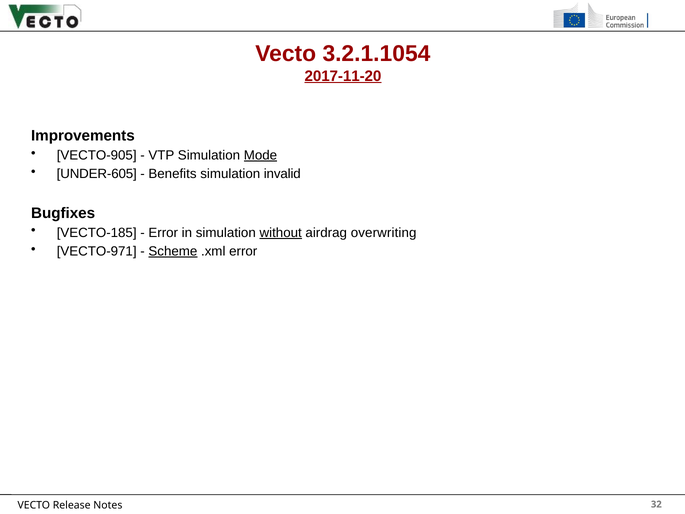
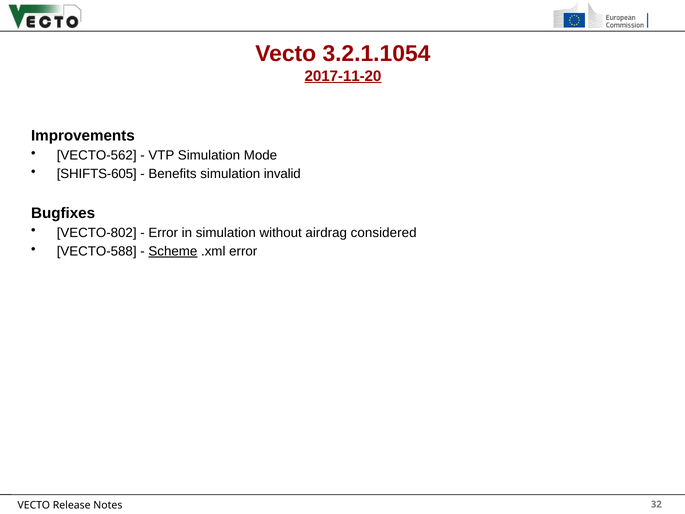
VECTO-905: VECTO-905 -> VECTO-562 (97, 155)
Mode underline: present -> none (260, 155)
UNDER-605: UNDER-605 -> SHIFTS-605 (97, 174)
VECTO-185: VECTO-185 -> VECTO-802 (97, 233)
without underline: present -> none (281, 233)
overwriting: overwriting -> considered (384, 233)
VECTO-971: VECTO-971 -> VECTO-588 (97, 251)
